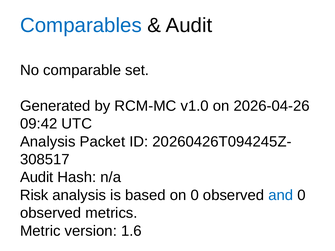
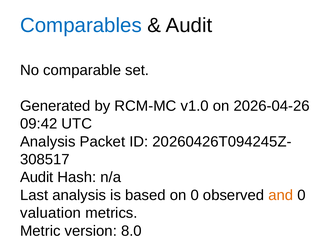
Risk: Risk -> Last (34, 195)
and colour: blue -> orange (281, 195)
observed: observed -> valuation (51, 213)
1.6: 1.6 -> 8.0 (131, 231)
